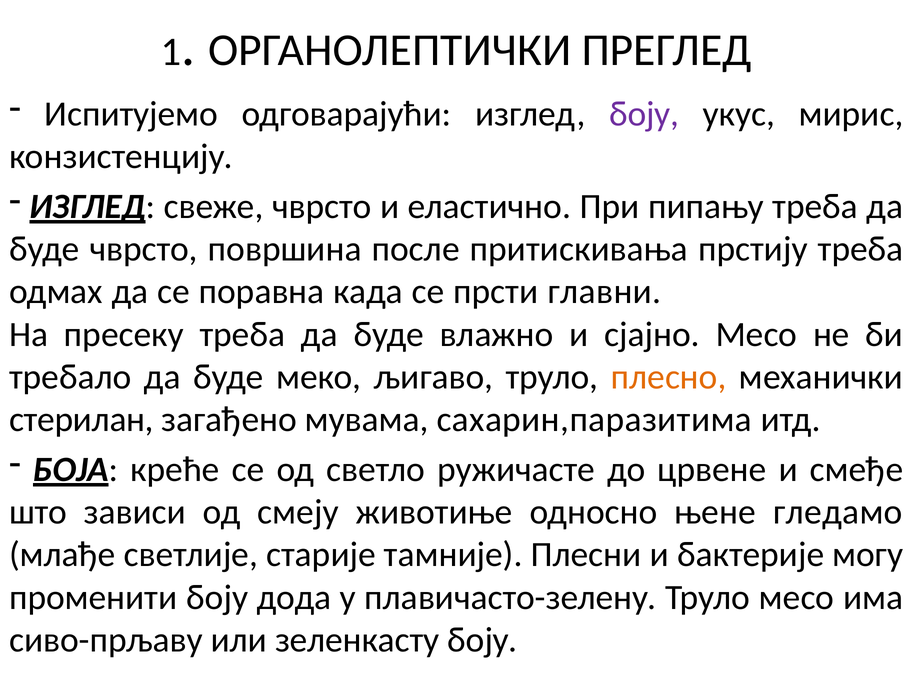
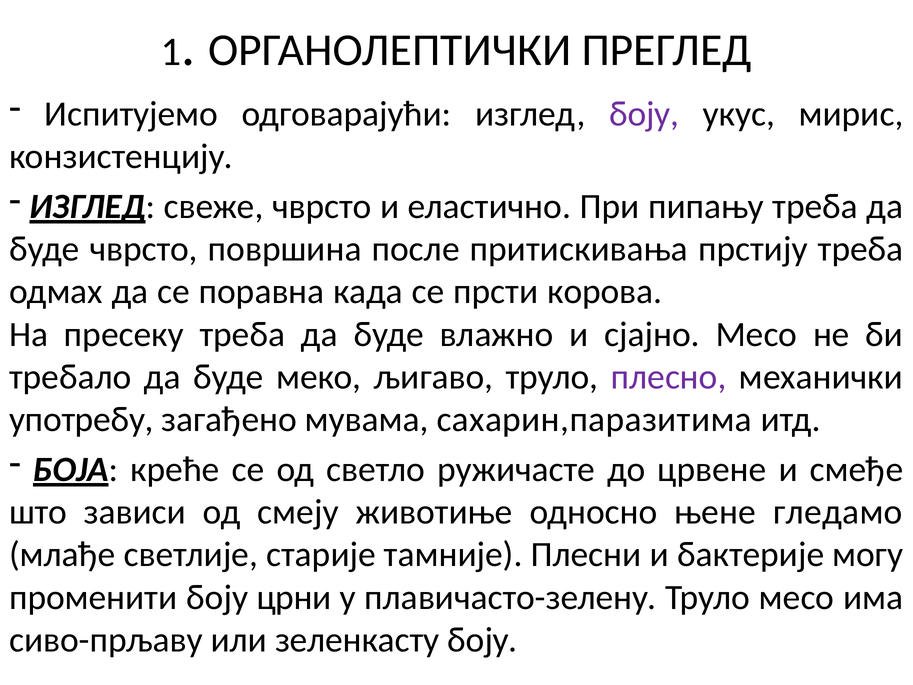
главни: главни -> корова (605, 292)
плесно colour: orange -> purple (669, 377)
стерилан: стерилан -> употребу (81, 419)
дода: дода -> црни (294, 597)
